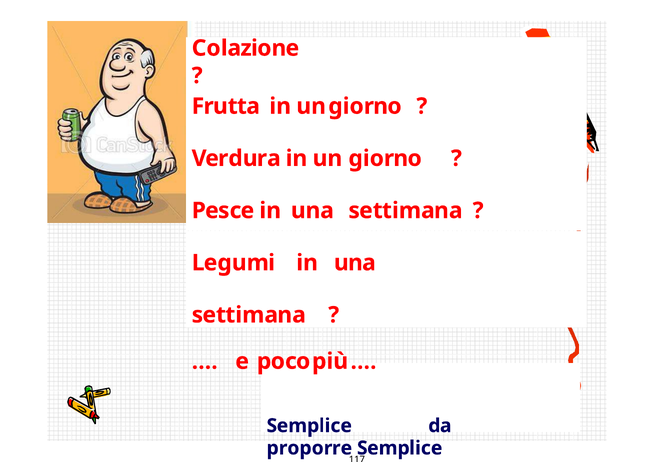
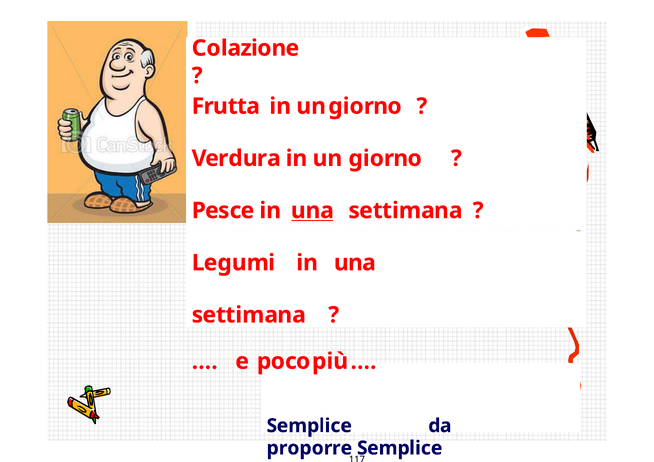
una underline: none -> present (312, 211)
